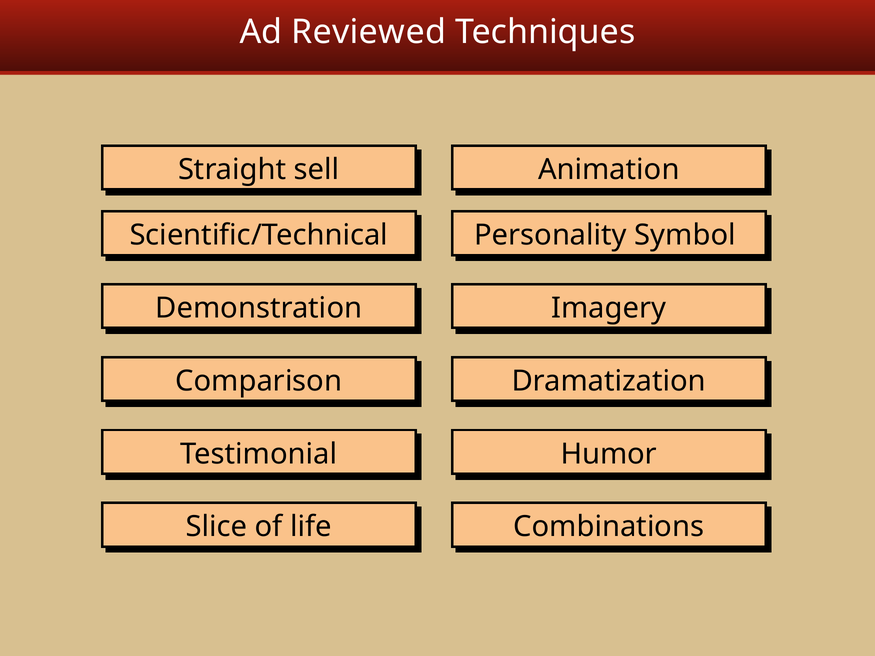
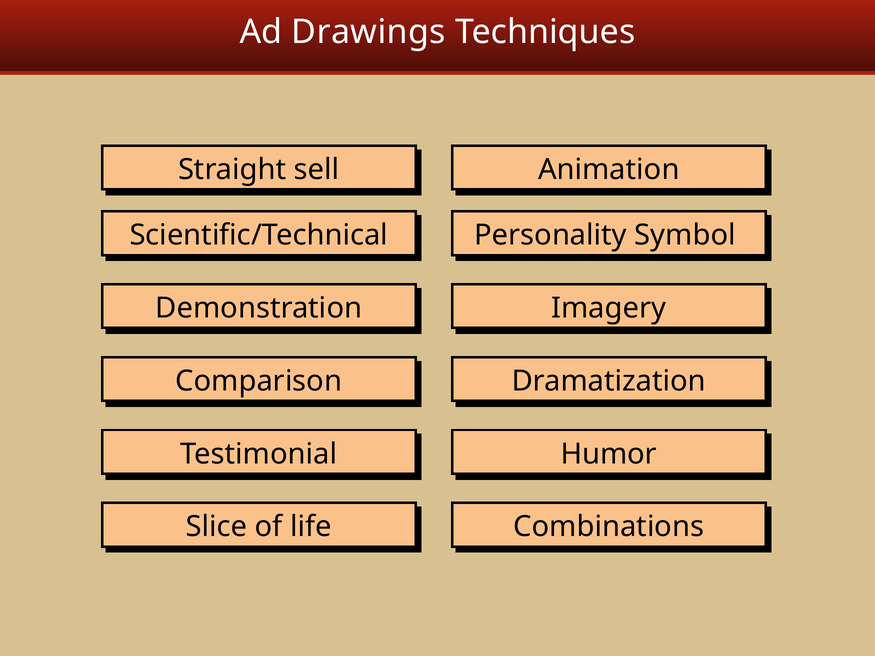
Reviewed: Reviewed -> Drawings (369, 32)
